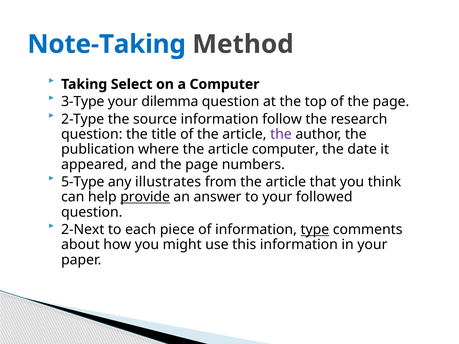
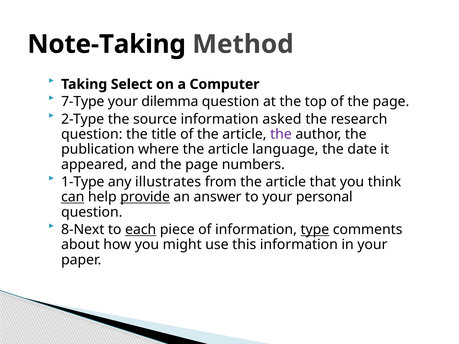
Note-Taking colour: blue -> black (107, 44)
3-Type: 3-Type -> 7-Type (83, 102)
follow: follow -> asked (282, 119)
article computer: computer -> language (285, 149)
5-Type: 5-Type -> 1-Type (83, 182)
can underline: none -> present (73, 197)
followed: followed -> personal (324, 197)
2-Next: 2-Next -> 8-Next (83, 230)
each underline: none -> present (141, 230)
